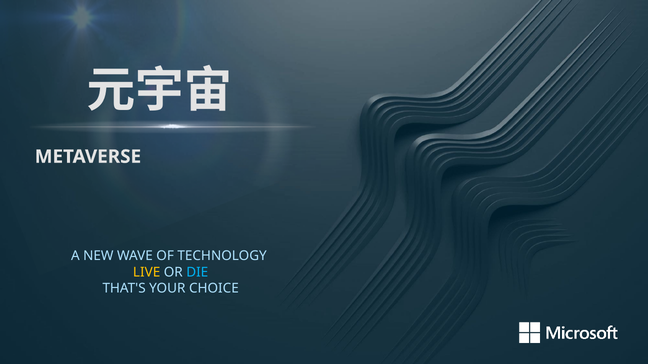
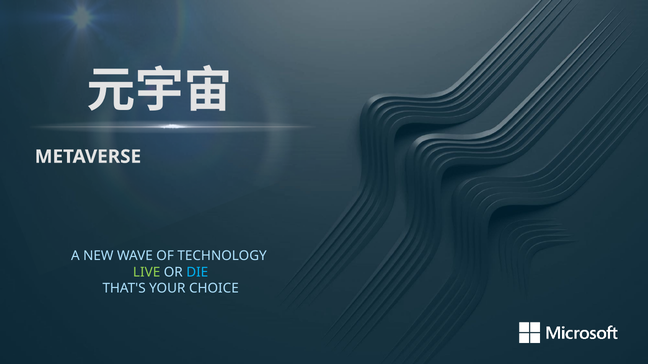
LIVE colour: yellow -> light green (147, 272)
